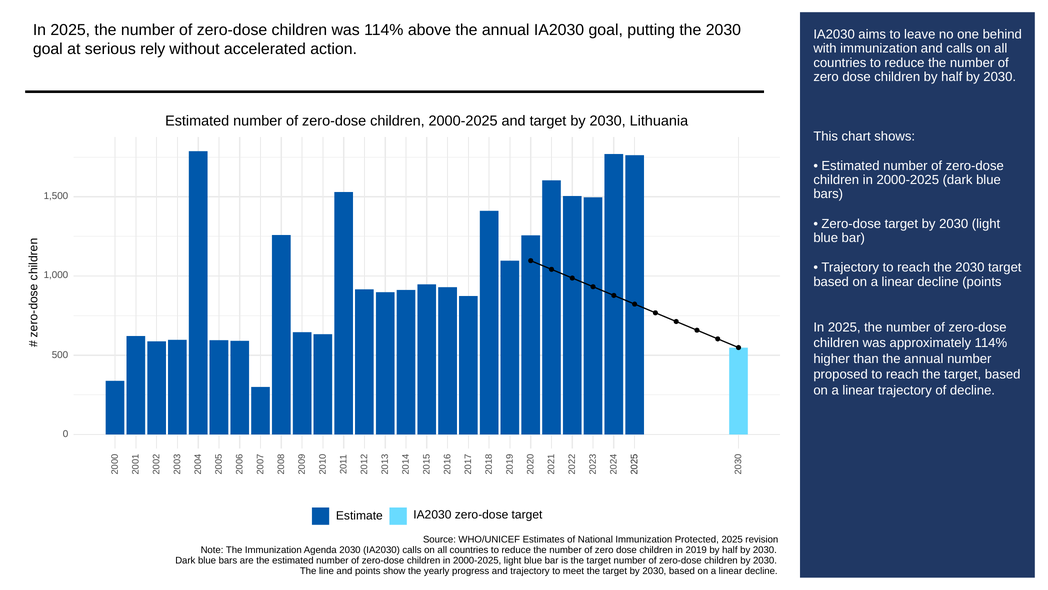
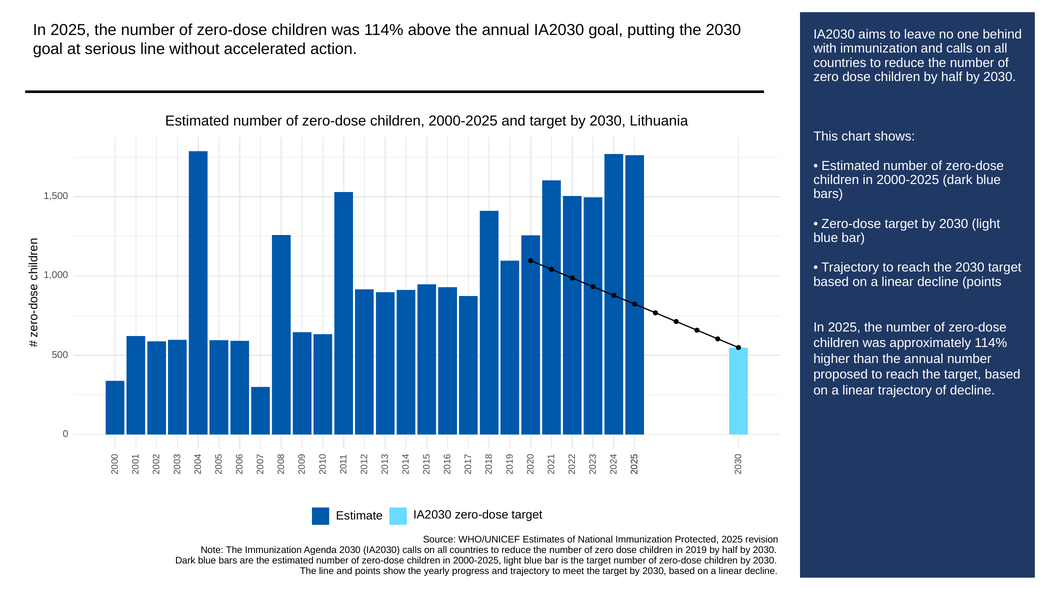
serious rely: rely -> line (153, 49)
